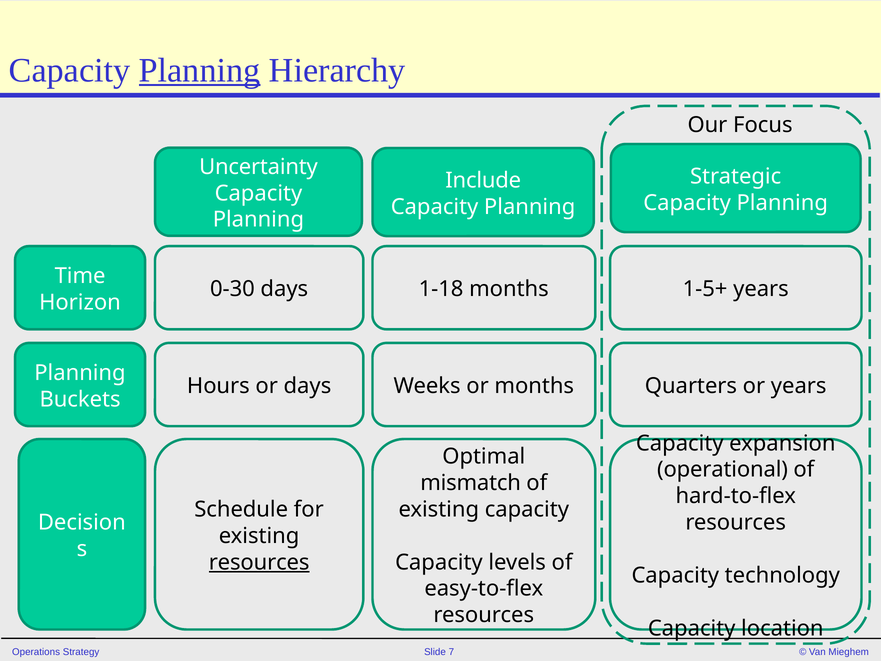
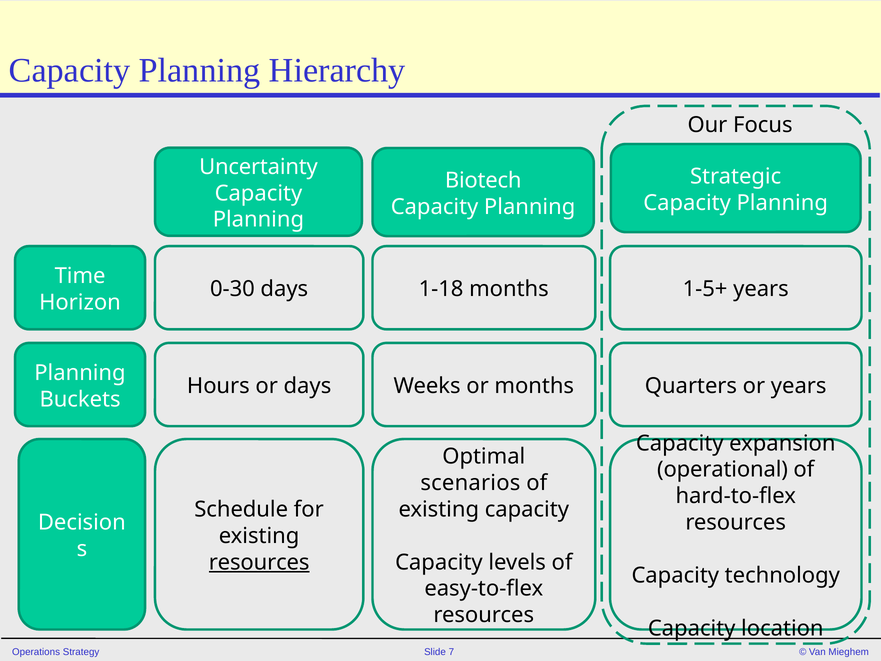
Planning underline: present -> none (200, 70)
Include: Include -> Biotech (483, 180)
mismatch: mismatch -> scenarios (470, 483)
